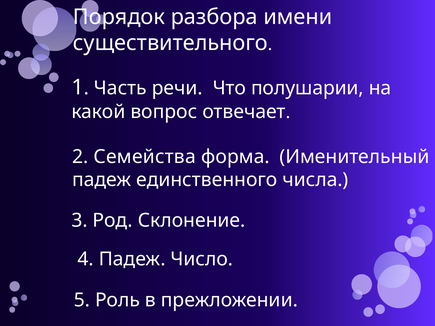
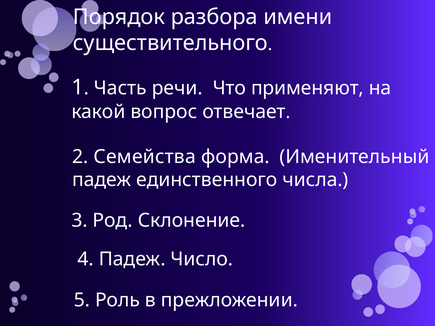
полушарии: полушарии -> применяют (307, 88)
